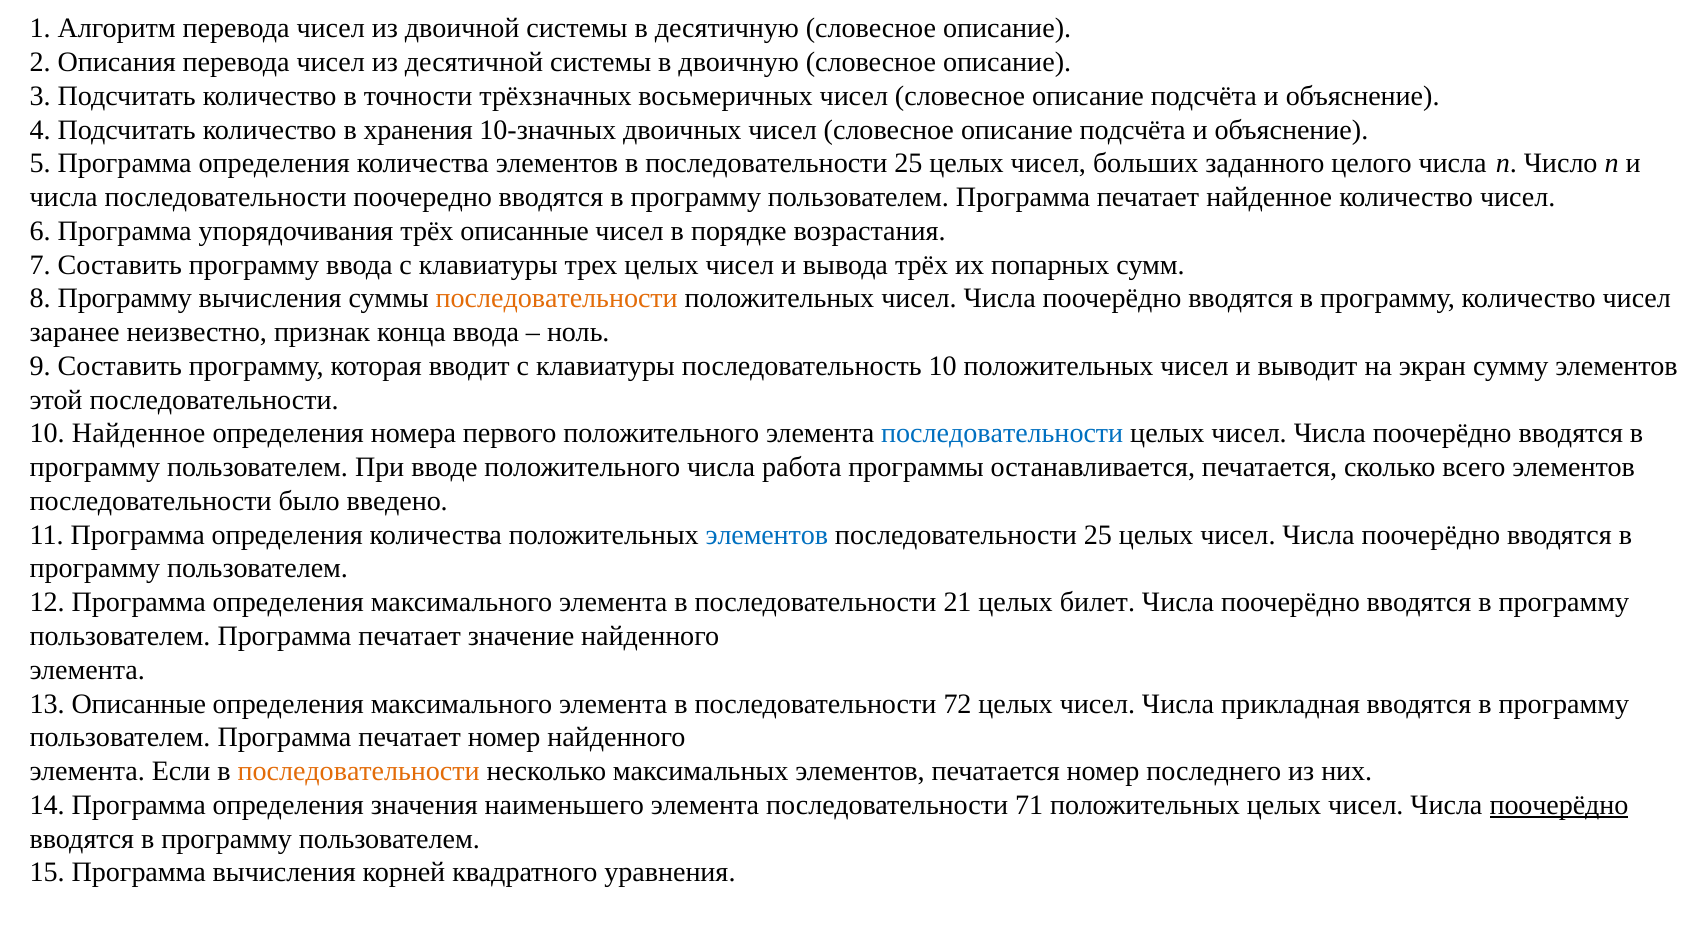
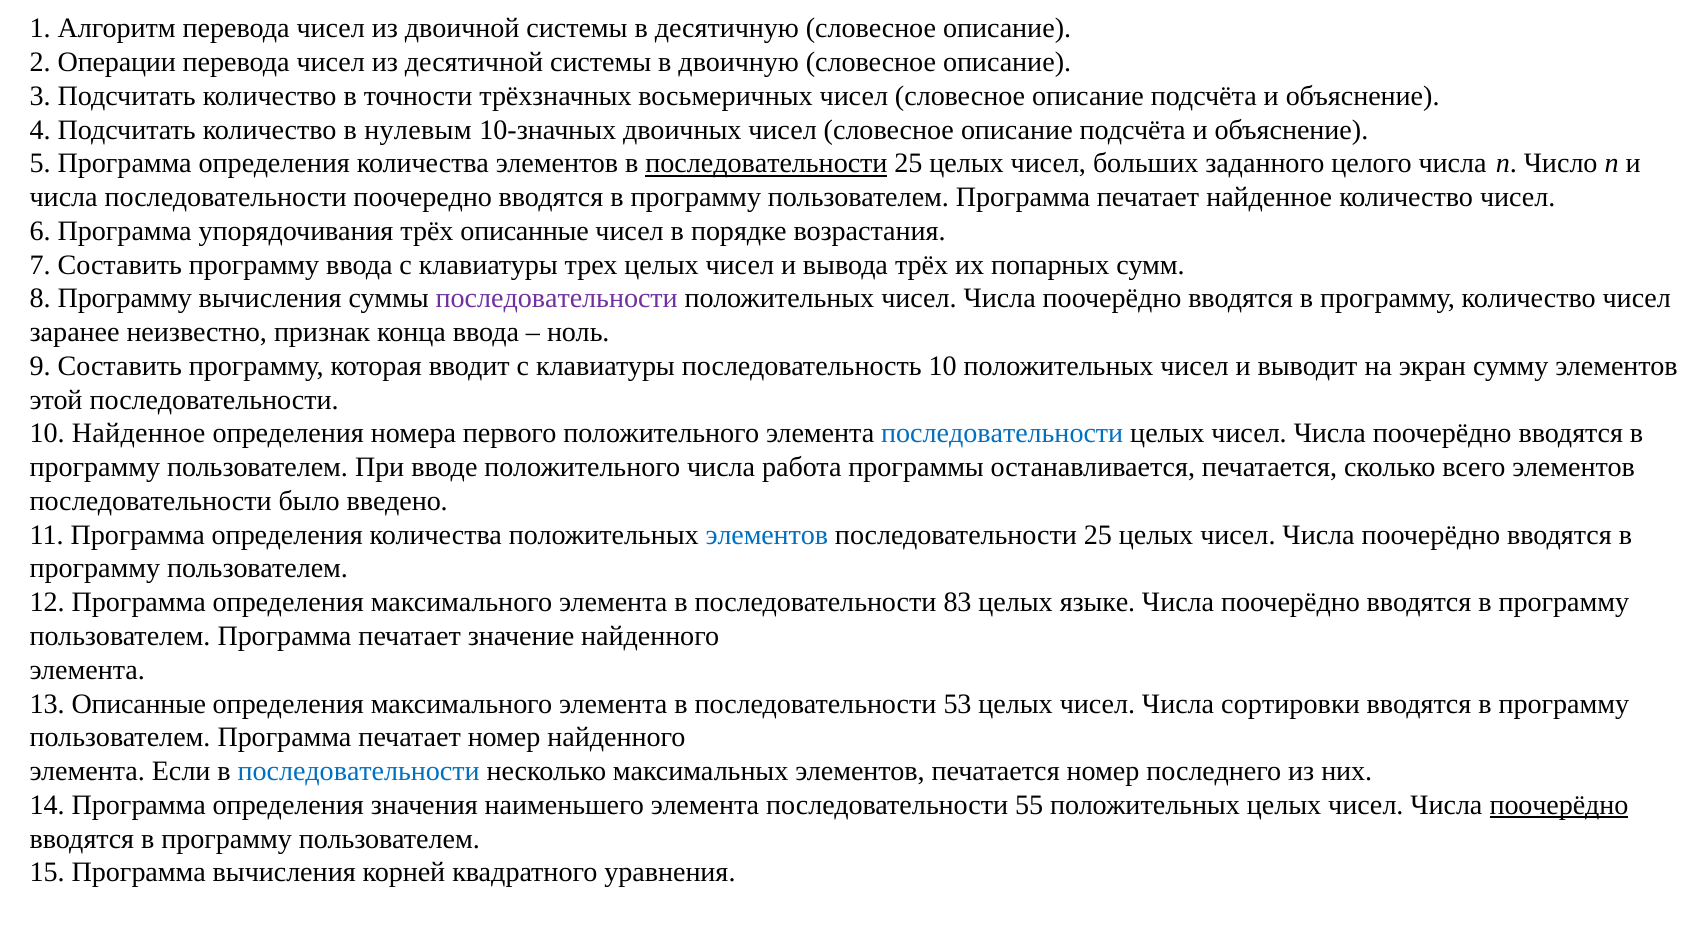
Описания: Описания -> Операции (117, 62)
хранения: хранения -> нулевым (418, 130)
последовательности underline: none -> present (766, 164)
последовательности colour: orange -> purple (557, 299)
21: 21 -> 83 (958, 602)
билет: билет -> языке (1098, 602)
72: 72 -> 53 (958, 704)
прикладная: прикладная -> сортировки (1291, 704)
последовательности colour: orange -> blue (359, 771)
71: 71 -> 55 (1029, 805)
